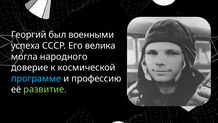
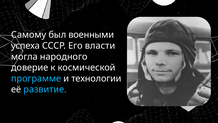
Георгий: Георгий -> Самому (29, 35)
велика: велика -> власти (100, 46)
профессию: профессию -> технологии (96, 78)
развитие colour: light green -> light blue (45, 89)
